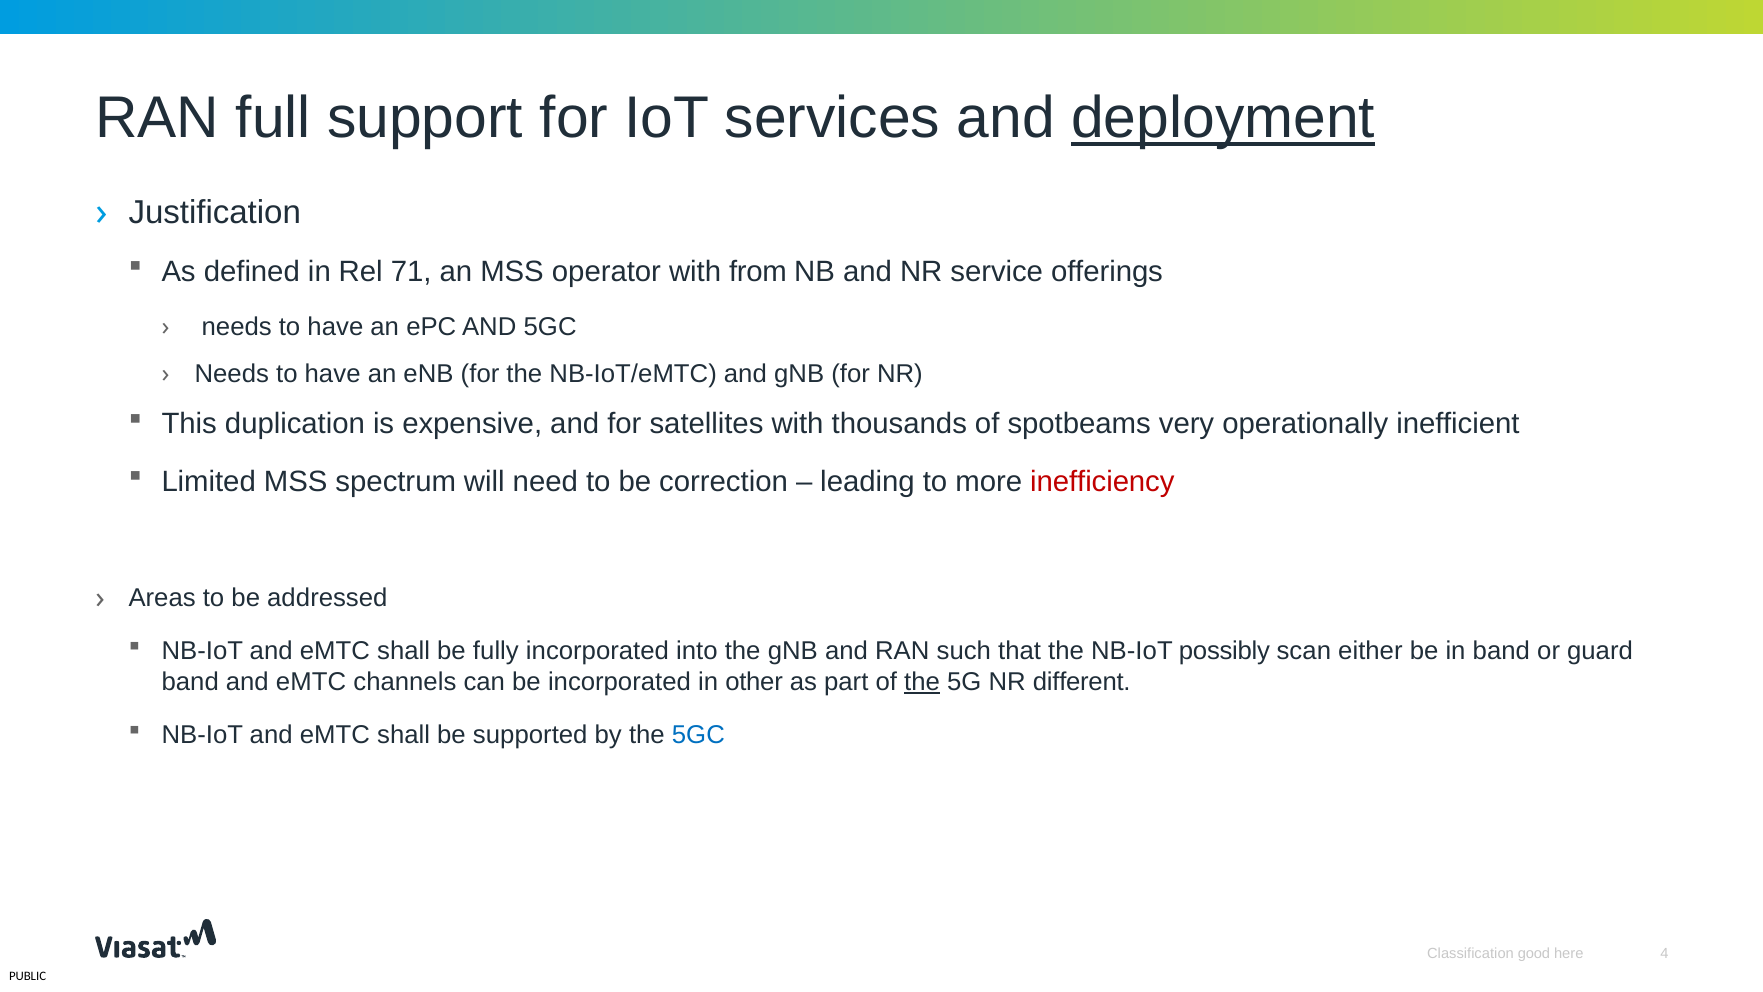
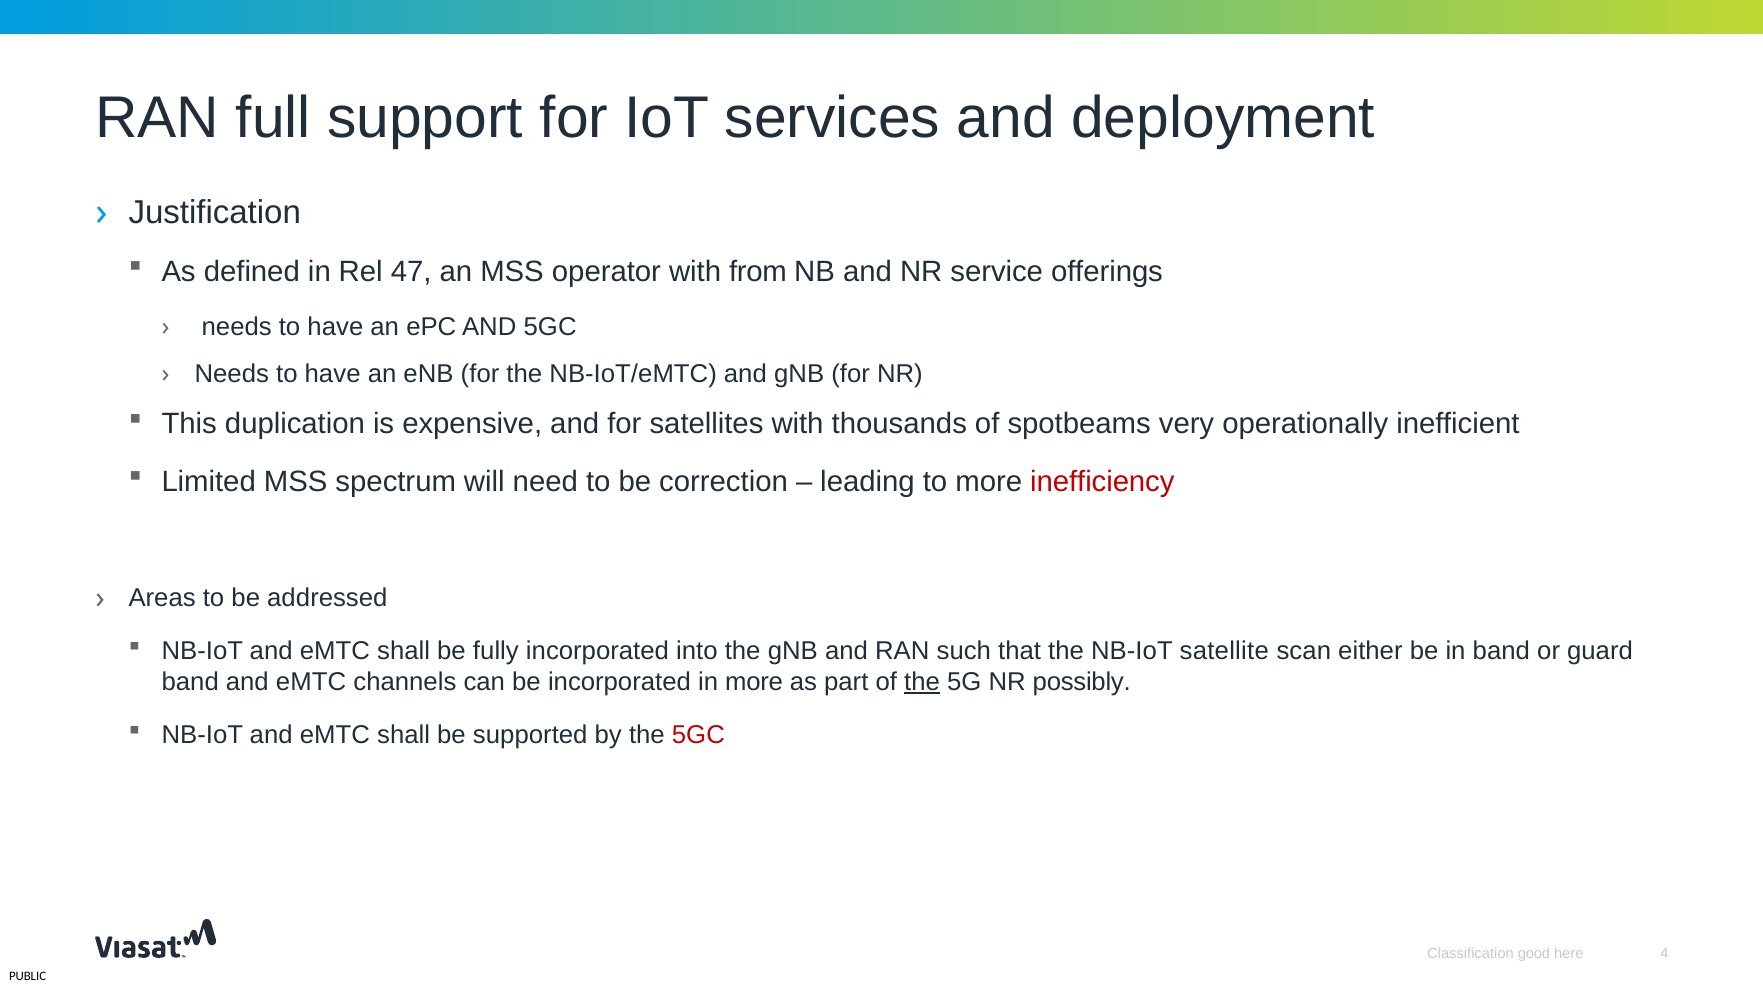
deployment underline: present -> none (1223, 119)
71: 71 -> 47 (411, 272)
possibly: possibly -> satellite (1224, 651)
in other: other -> more (754, 682)
different: different -> possibly (1082, 682)
5GC colour: blue -> red (698, 735)
